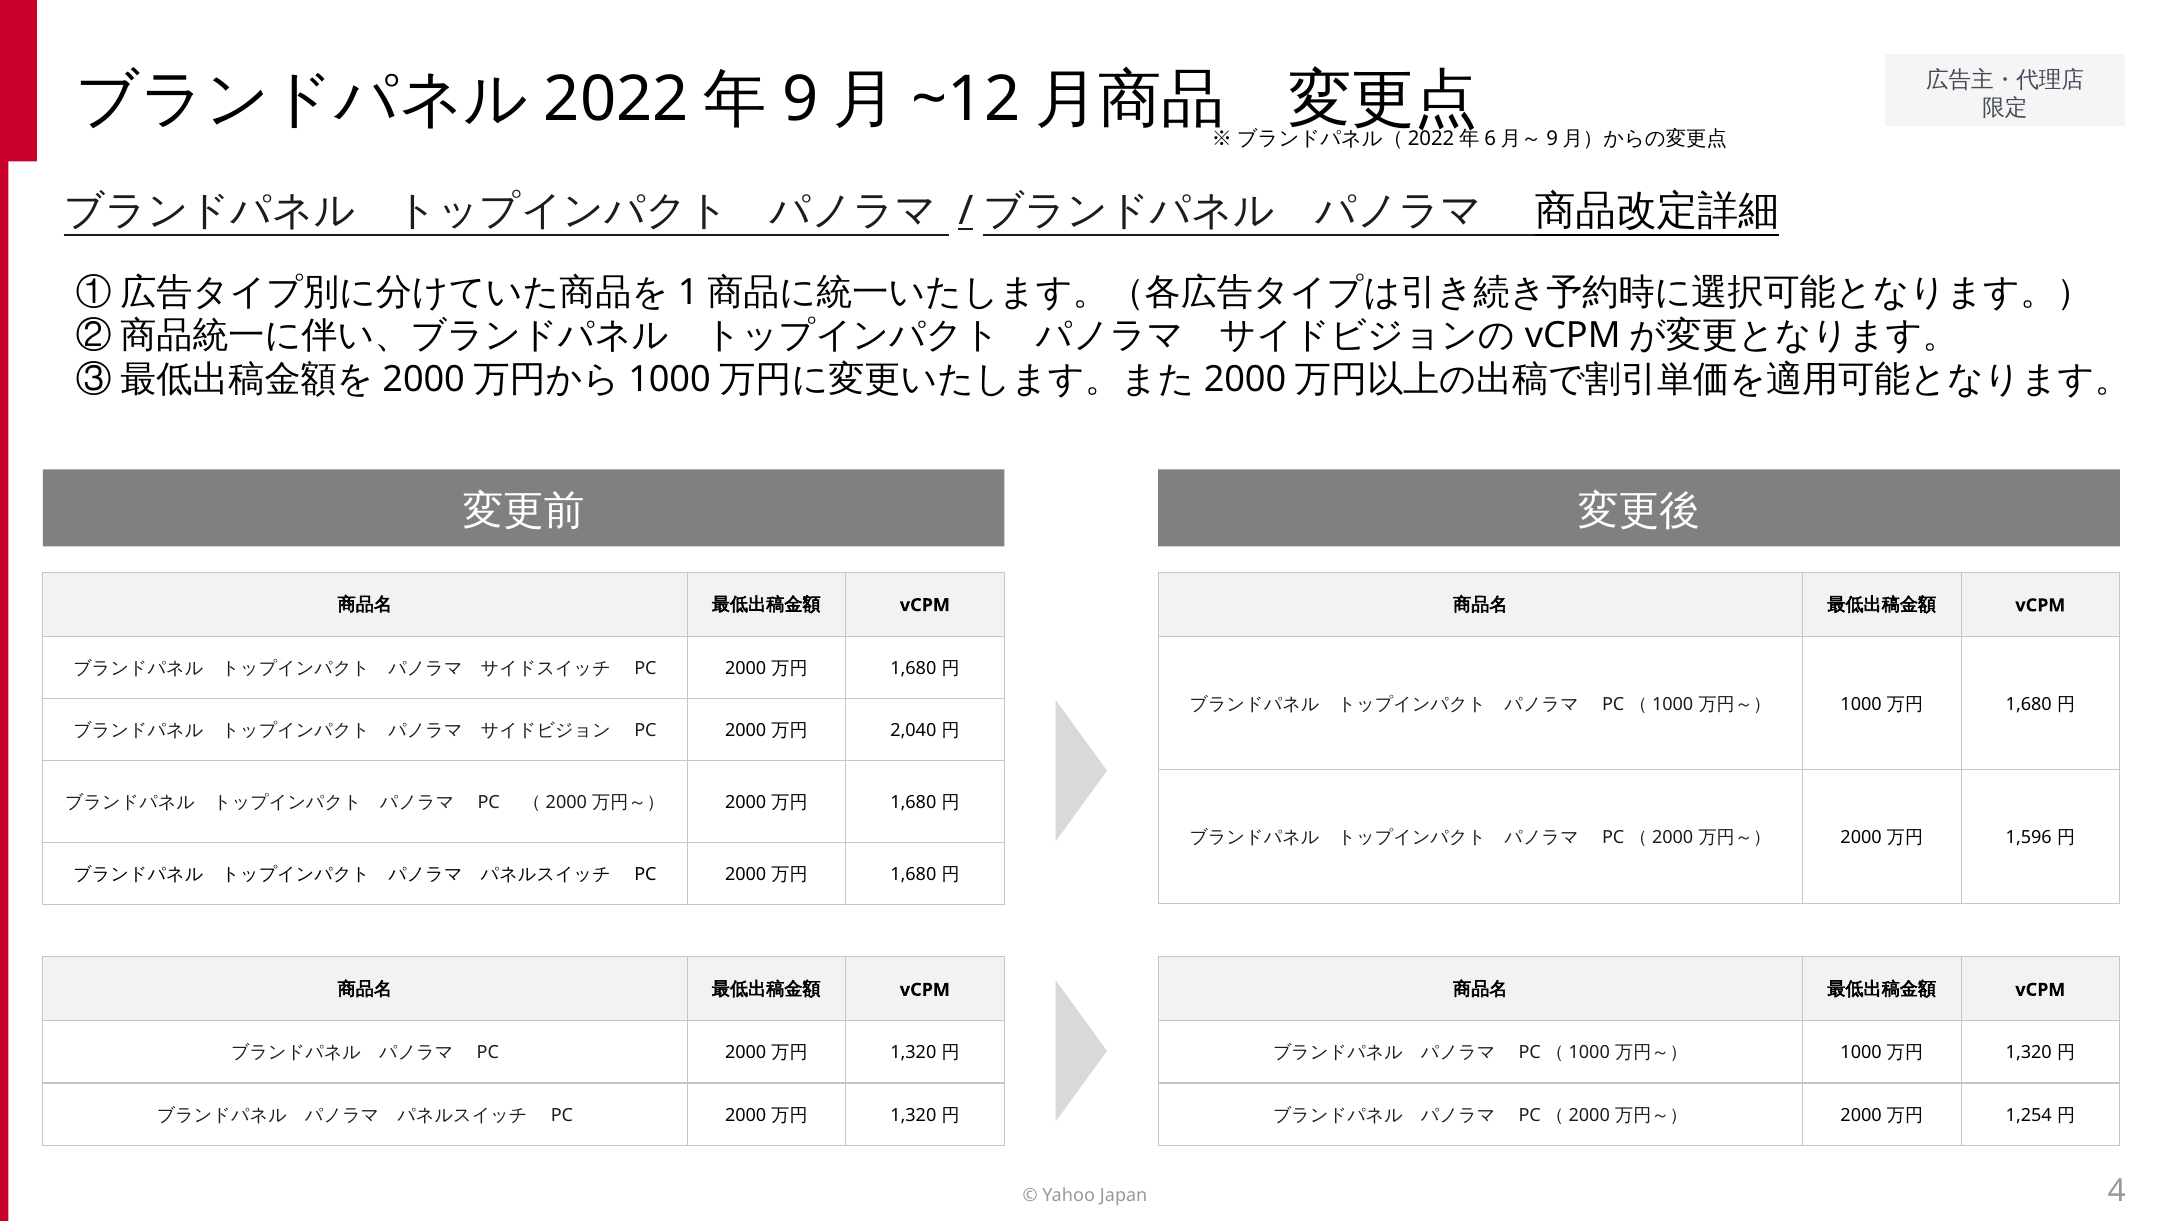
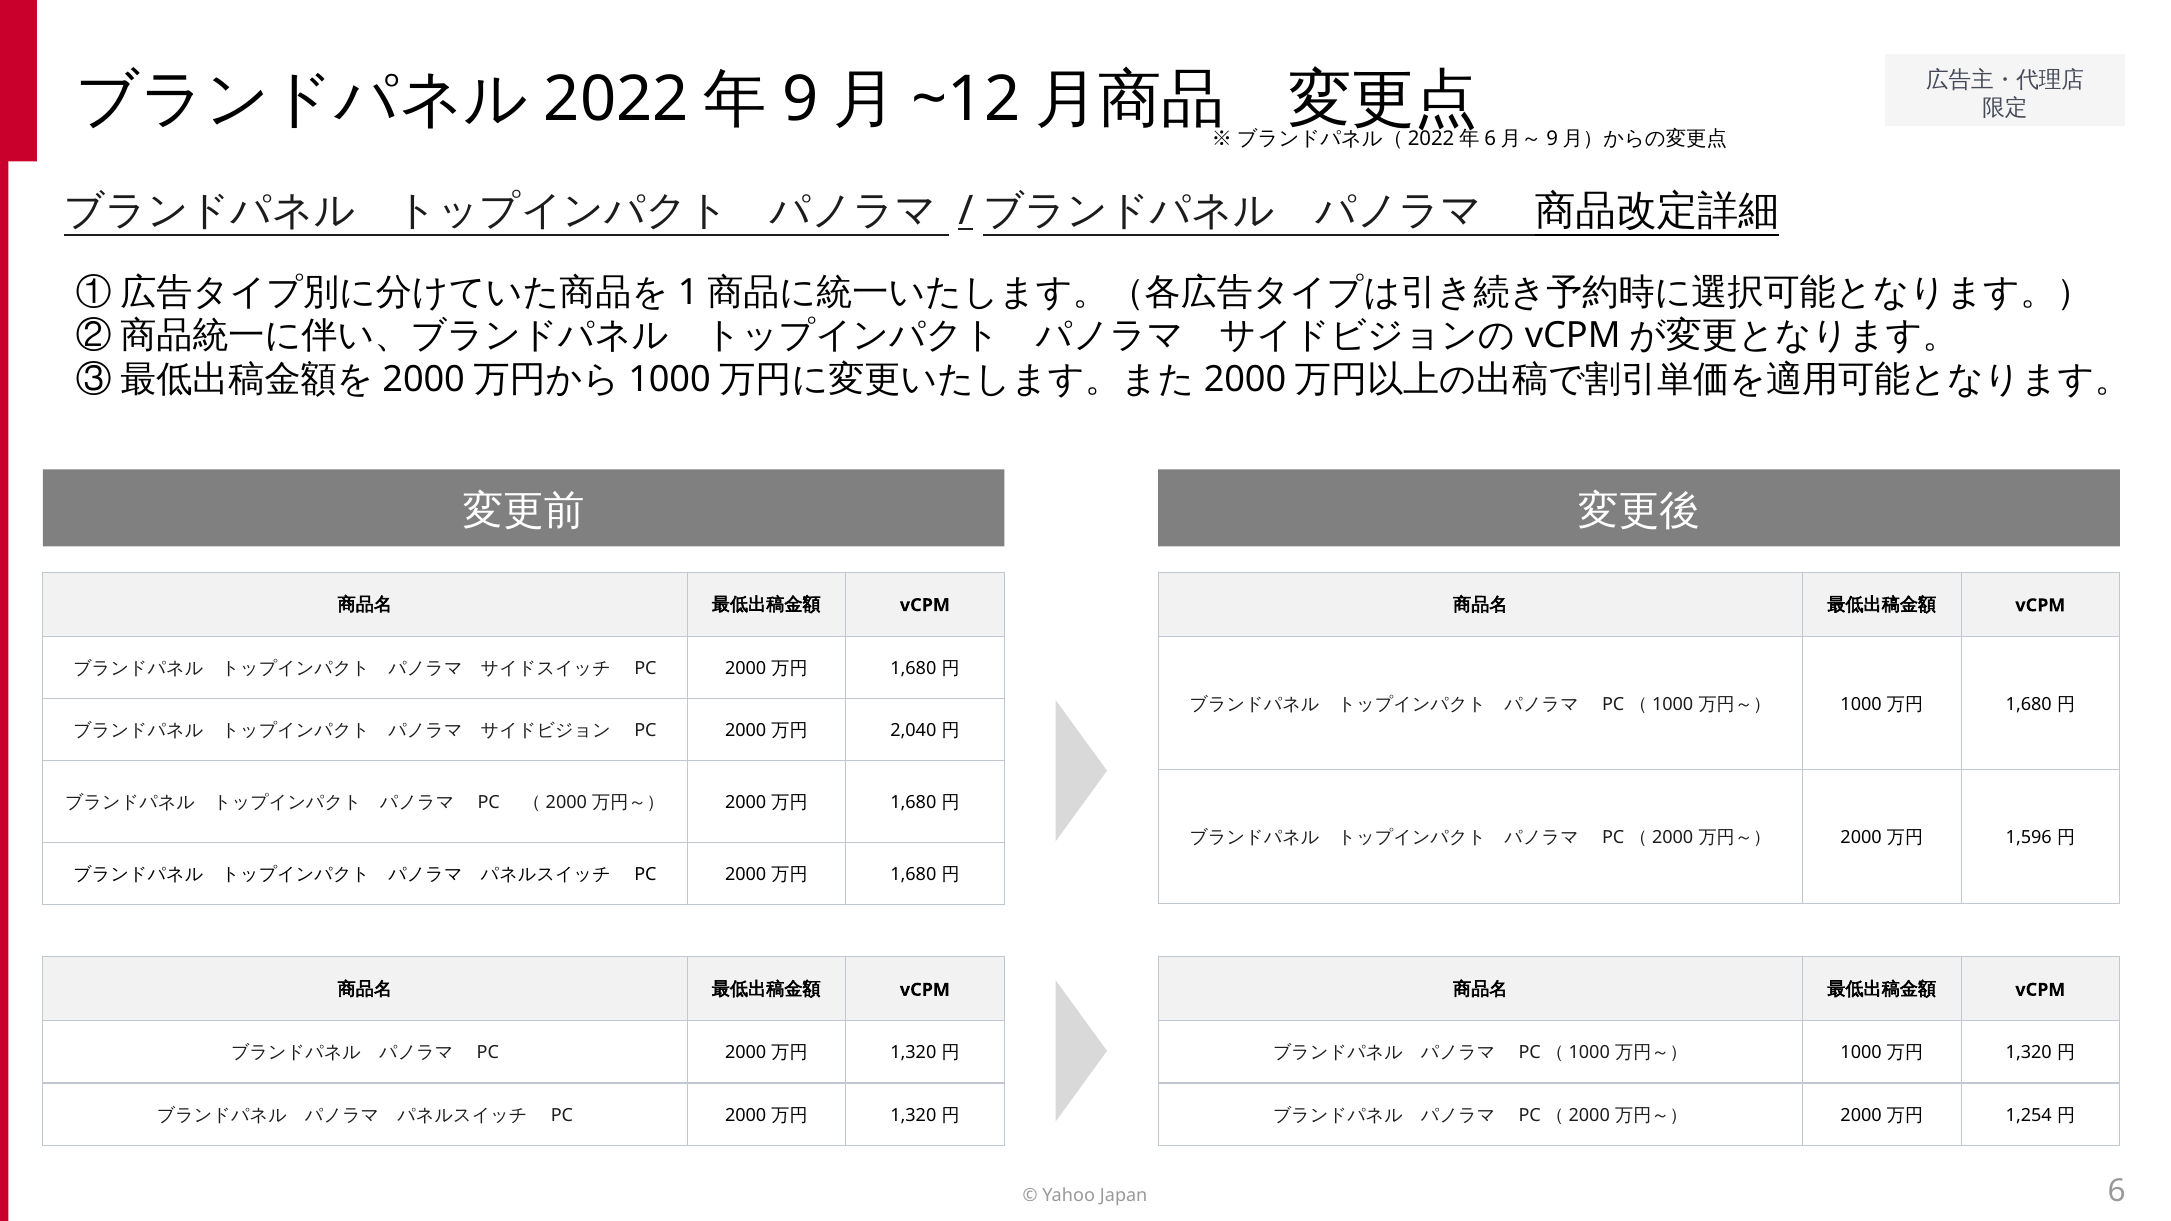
4: 4 -> 6 (2117, 1191)
